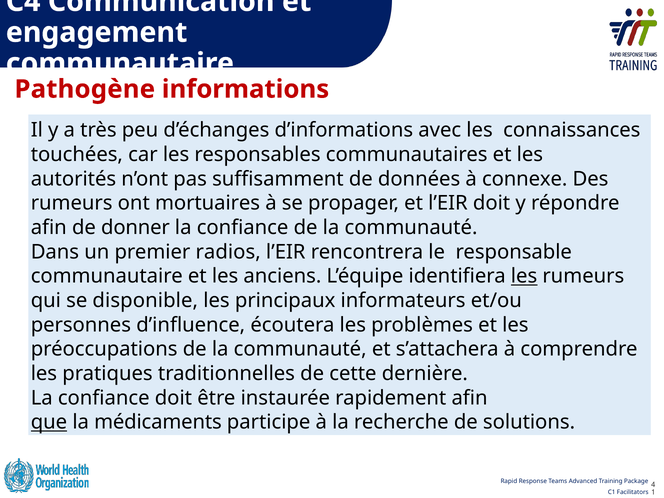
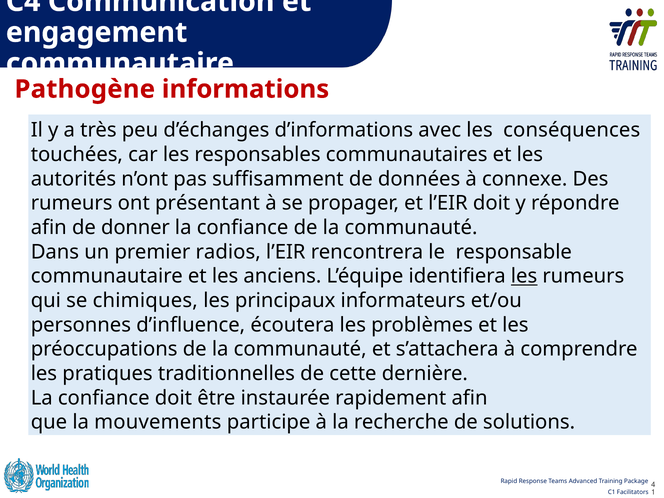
connaissances: connaissances -> conséquences (572, 130)
mortuaires: mortuaires -> présentant (208, 203)
disponible: disponible -> chimiques (145, 301)
que underline: present -> none (49, 422)
médicaments: médicaments -> mouvements (158, 422)
